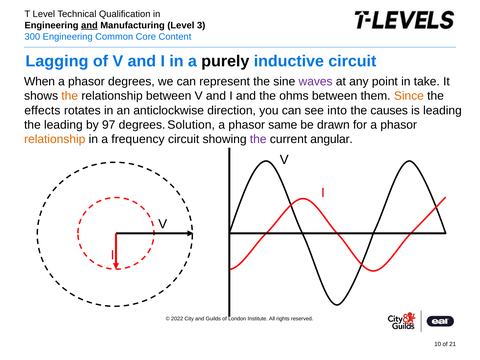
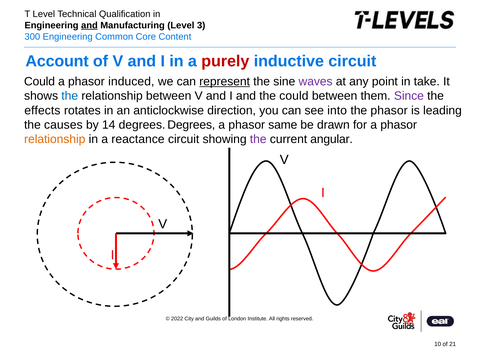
Lagging: Lagging -> Account (57, 61)
purely colour: black -> red (225, 61)
When: When -> Could (40, 82)
phasor degrees: degrees -> induced (131, 82)
represent underline: none -> present (225, 82)
the colour: orange -> blue (70, 96)
the ohms: ohms -> could (294, 96)
Since colour: orange -> purple (409, 96)
the causes: causes -> phasor (389, 110)
the leading: leading -> causes (63, 125)
97: 97 -> 14 (109, 125)
degrees Solution: Solution -> Degrees (191, 125)
frequency: frequency -> reactance (138, 139)
